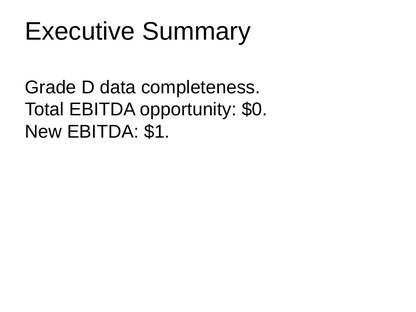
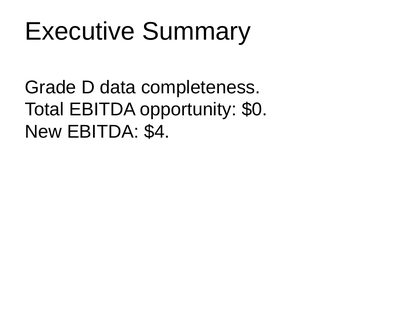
$1: $1 -> $4 (157, 132)
